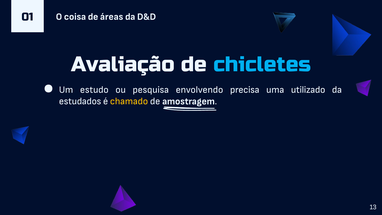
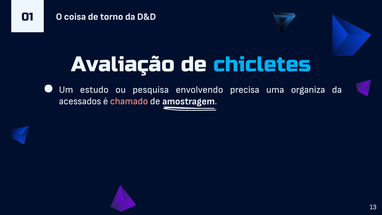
áreas: áreas -> torno (112, 17)
utilizado: utilizado -> organiza (308, 90)
estudados: estudados -> acessados (80, 101)
chamado colour: yellow -> pink (129, 101)
